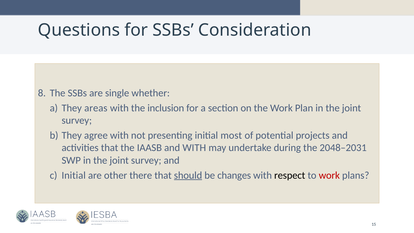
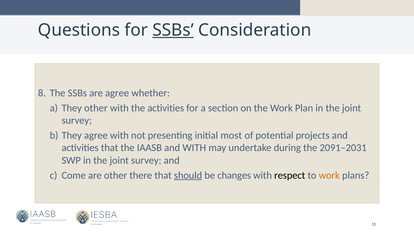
SSBs underline: none -> present (173, 30)
are single: single -> agree (117, 93)
They areas: areas -> other (96, 108)
the inclusion: inclusion -> activities (166, 108)
2048–2031: 2048–2031 -> 2091–2031 (343, 148)
Initial: Initial -> Come (74, 175)
work colour: red -> orange (329, 175)
